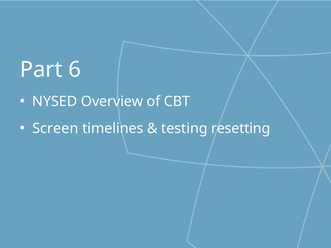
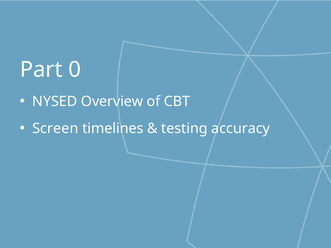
6: 6 -> 0 (75, 70)
resetting: resetting -> accuracy (241, 128)
